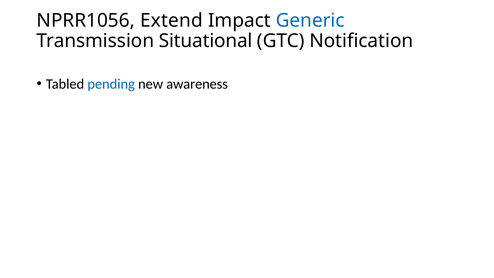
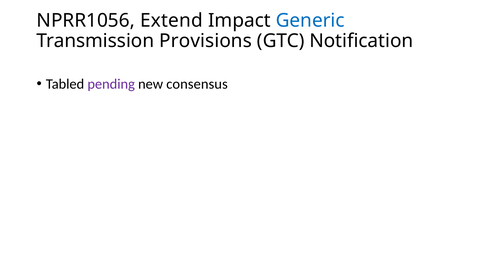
Situational: Situational -> Provisions (206, 41)
pending colour: blue -> purple (111, 84)
awareness: awareness -> consensus (197, 84)
